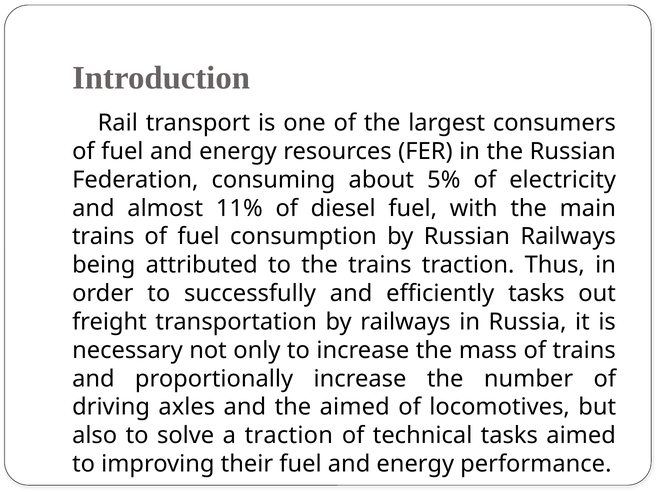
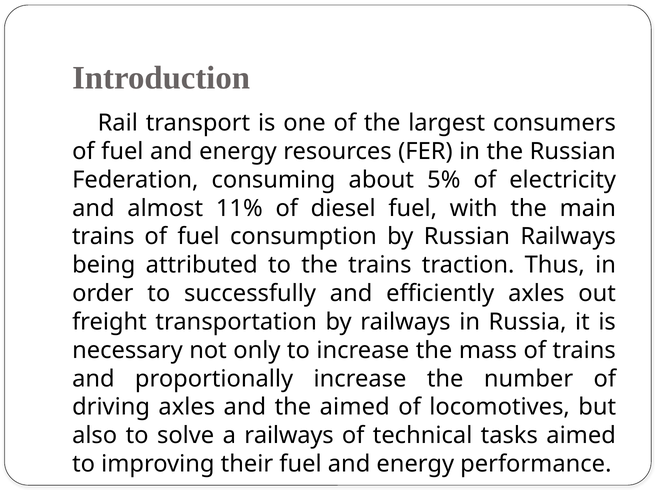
efficiently tasks: tasks -> axles (536, 293)
a traction: traction -> railways (289, 436)
